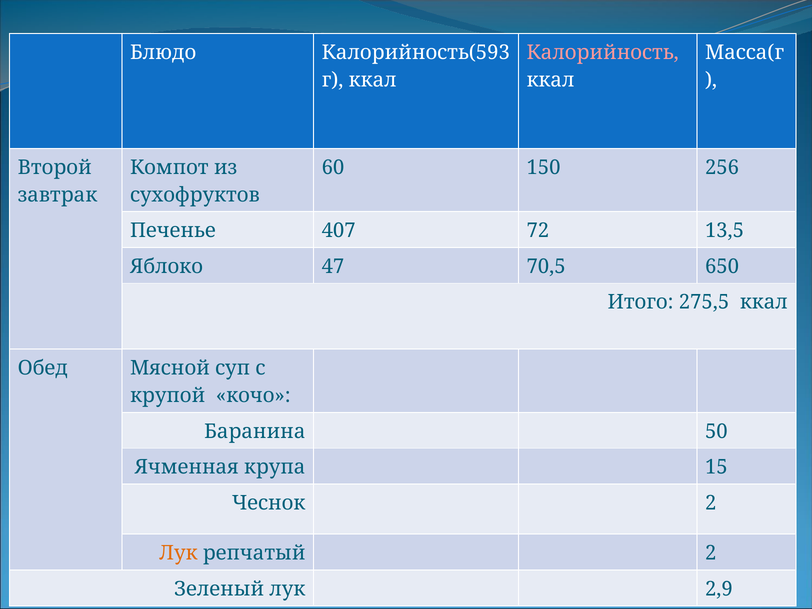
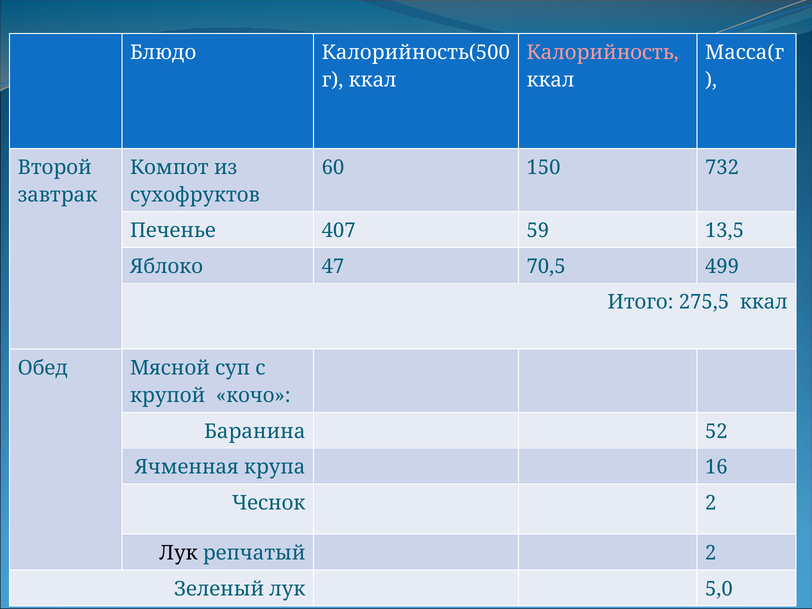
Калорийность(593: Калорийность(593 -> Калорийность(500 (416, 53)
256: 256 -> 732 (722, 167)
72: 72 -> 59 (538, 231)
650: 650 -> 499 (722, 266)
50: 50 -> 52 (716, 431)
15: 15 -> 16 (716, 467)
Лук colour: orange -> black (178, 553)
2,9: 2,9 -> 5,0 (719, 589)
